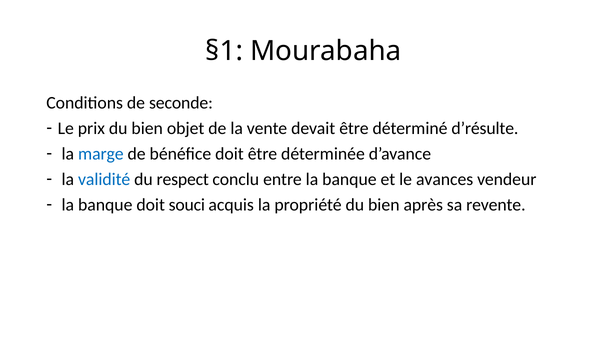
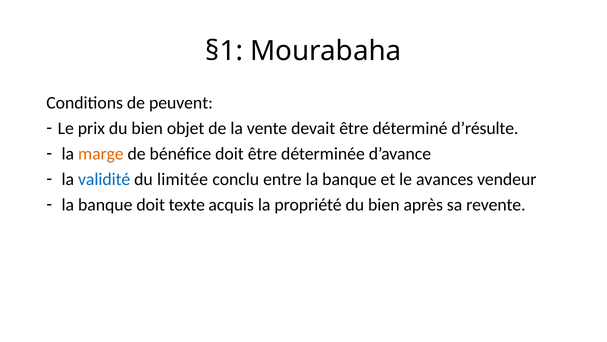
seconde: seconde -> peuvent (181, 103)
marge colour: blue -> orange (101, 154)
respect: respect -> limitée (183, 179)
souci: souci -> texte (187, 204)
